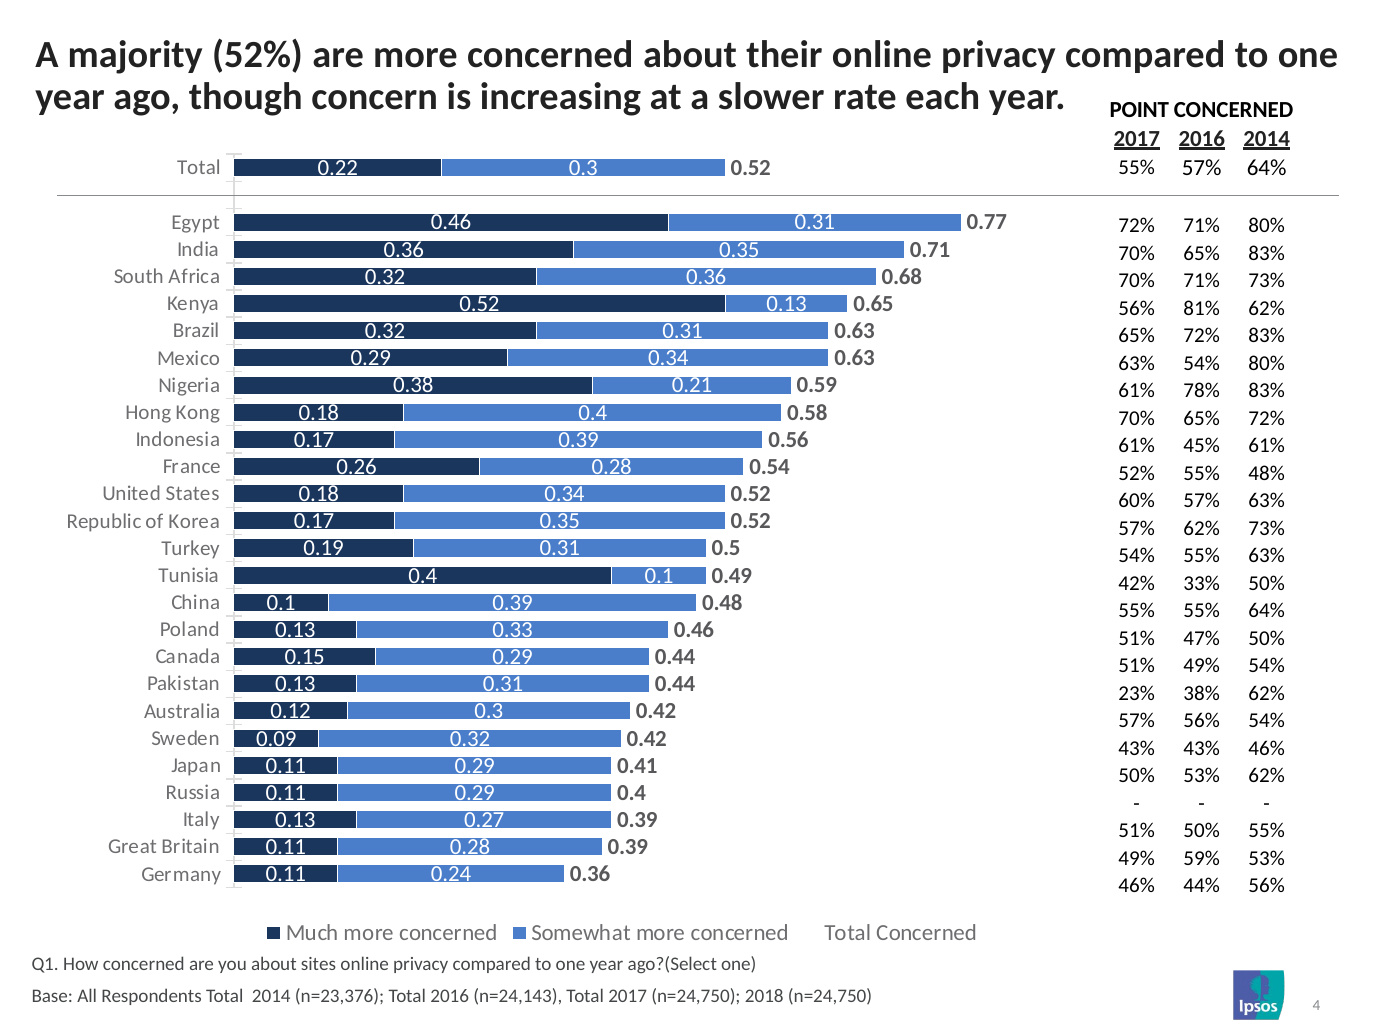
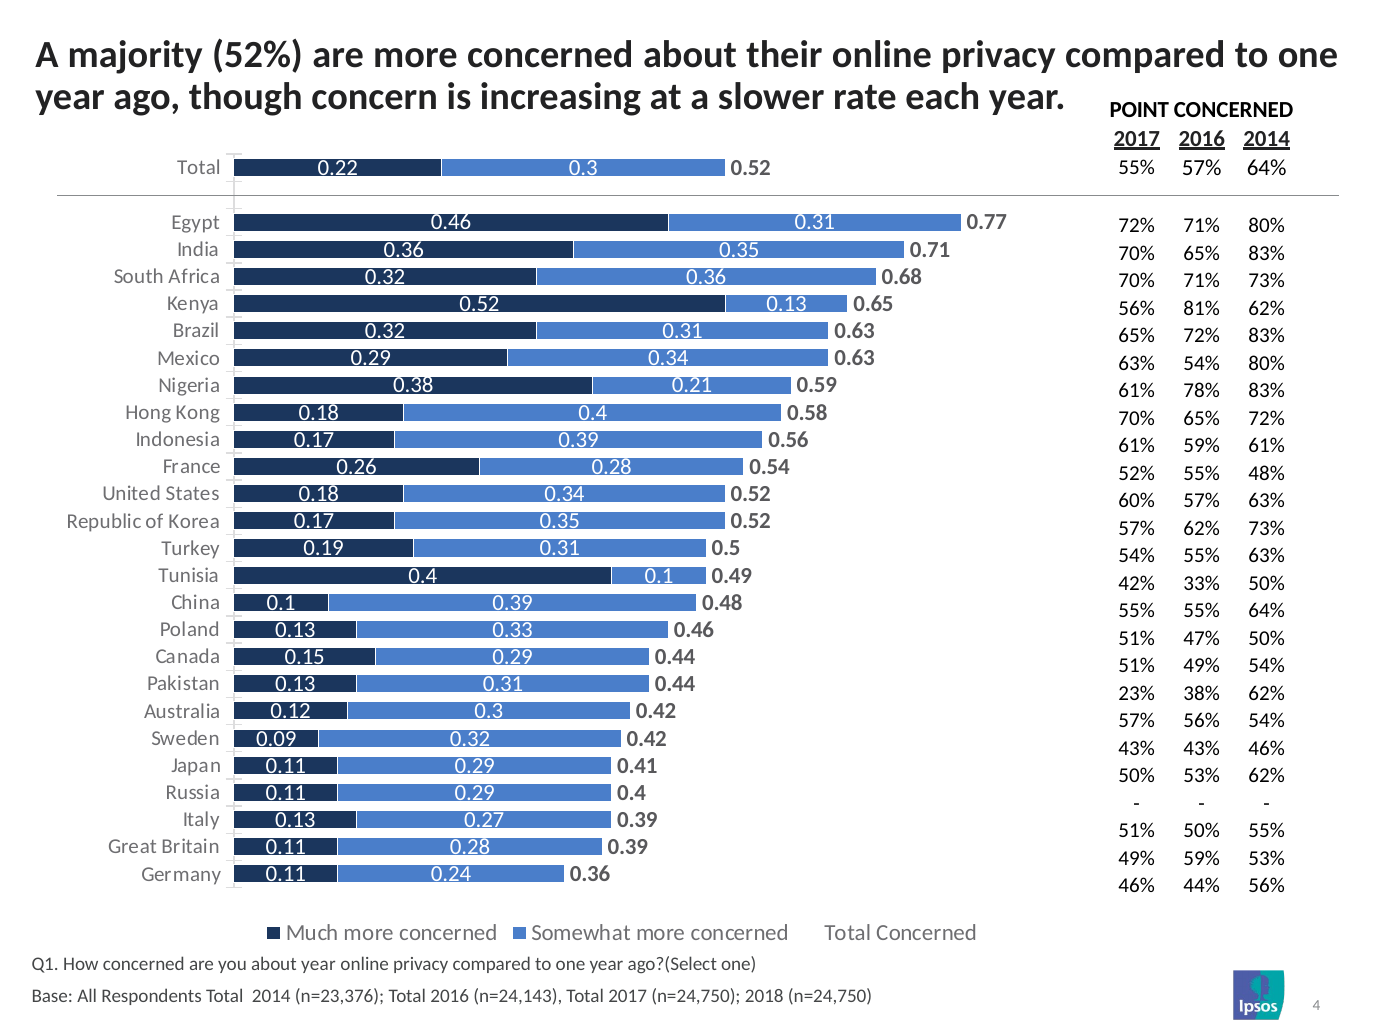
61% 45%: 45% -> 59% (1202, 446)
about sites: sites -> year (318, 964)
